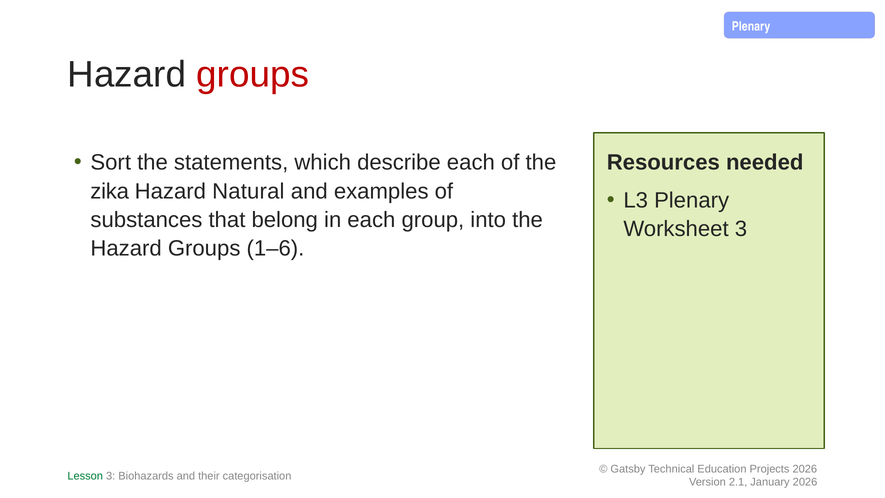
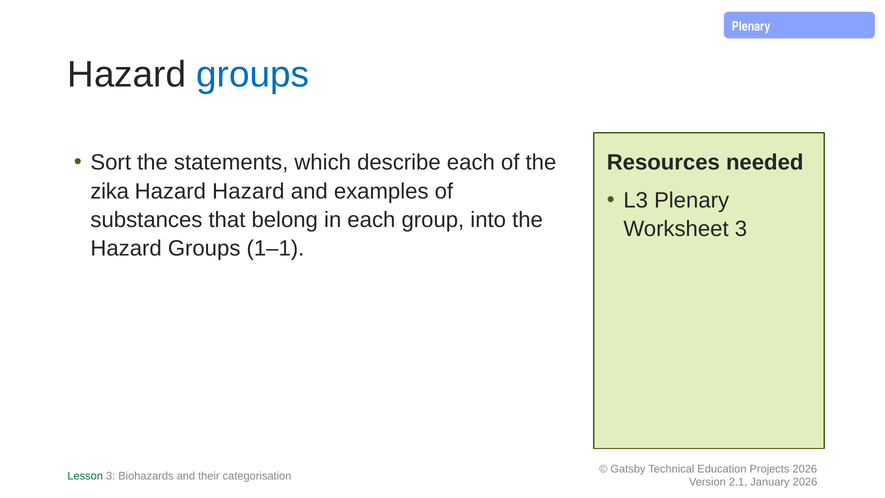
groups colour: red -> blue (253, 74)
Hazard Natural: Natural -> Hazard (248, 191)
1–6: 1–6 -> 1–1 (275, 249)
